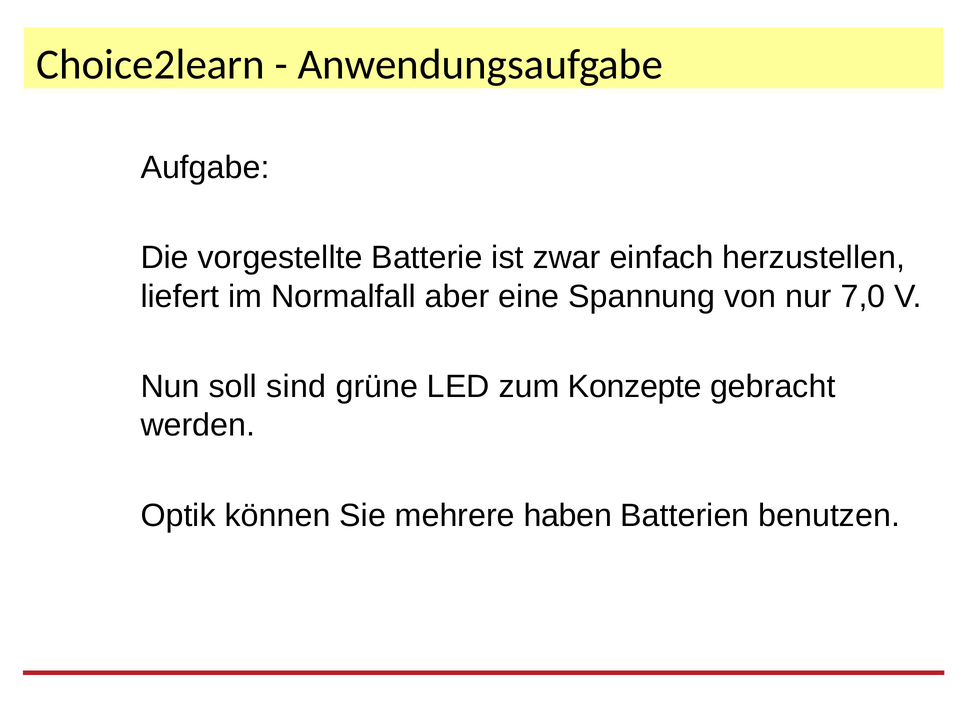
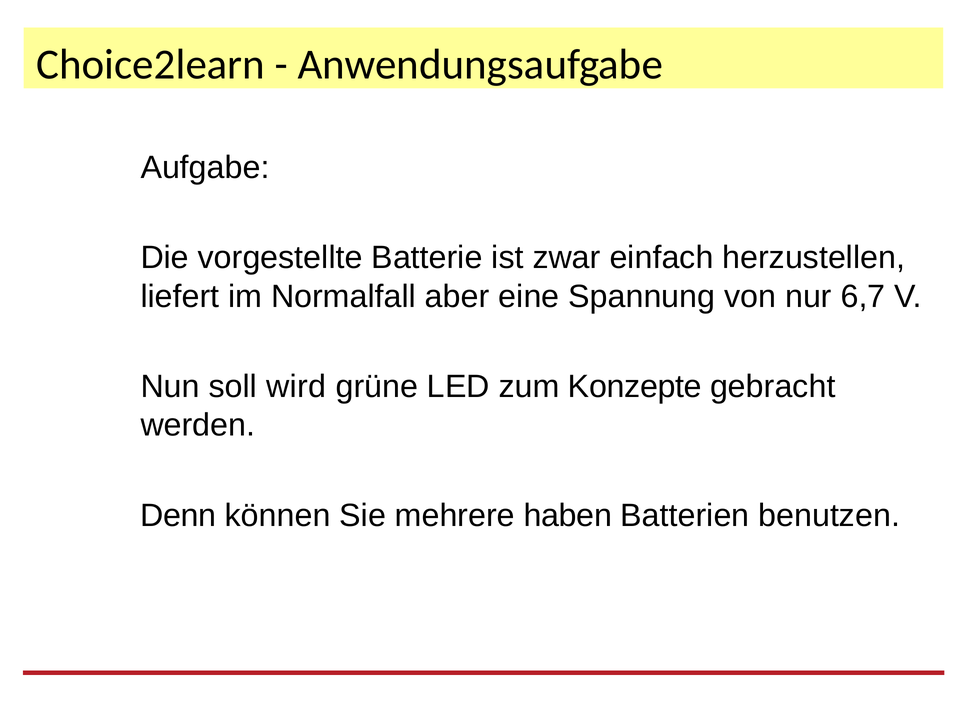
7,0: 7,0 -> 6,7 (863, 297)
sind: sind -> wird (296, 387)
Optik: Optik -> Denn (178, 516)
